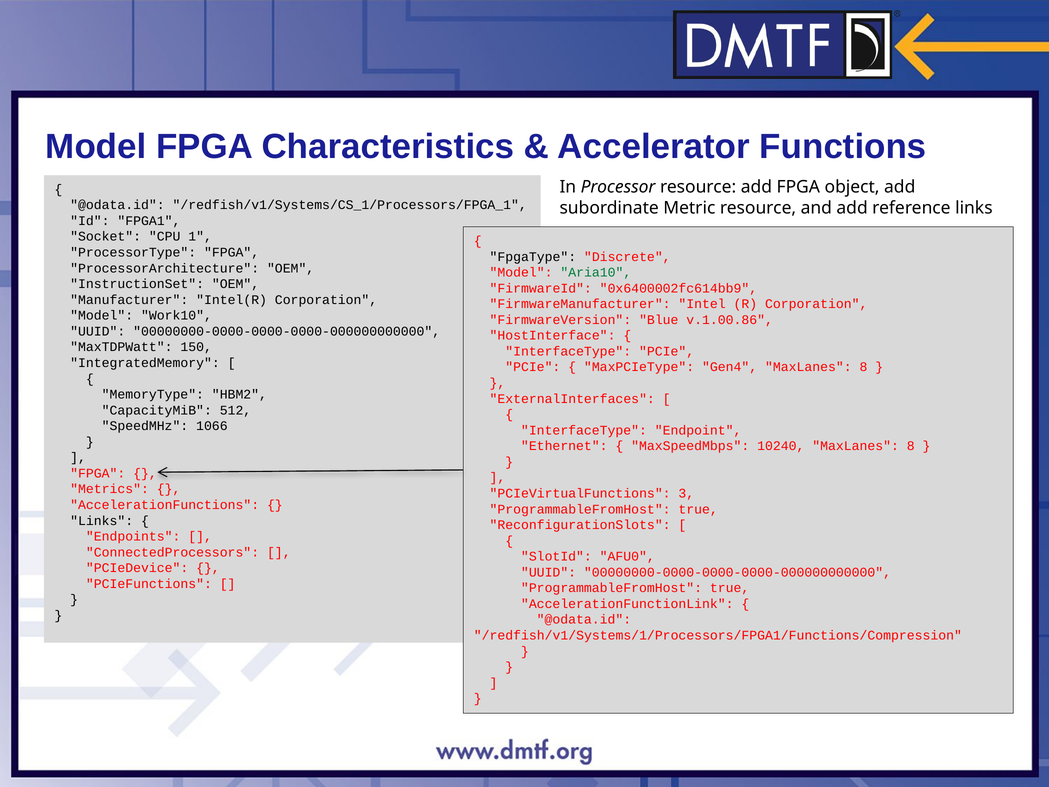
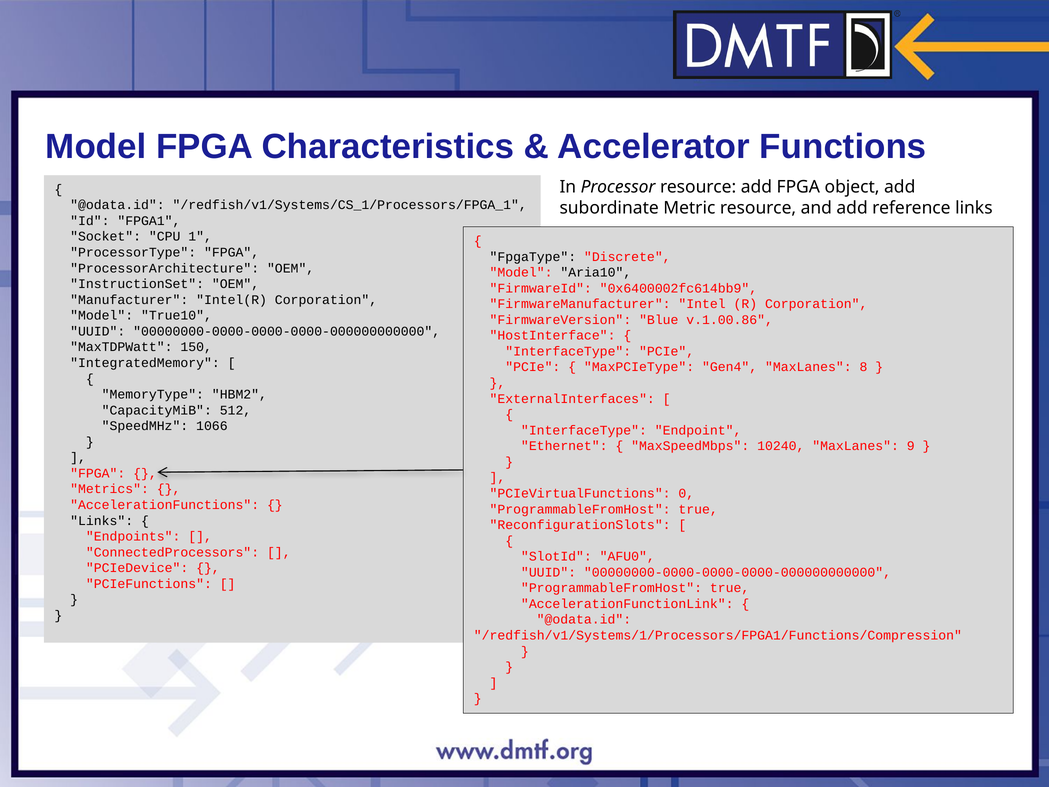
Aria10 colour: green -> black (596, 272)
Work10: Work10 -> True10 (176, 315)
10240 MaxLanes 8: 8 -> 9 (911, 446)
3: 3 -> 0 (686, 493)
